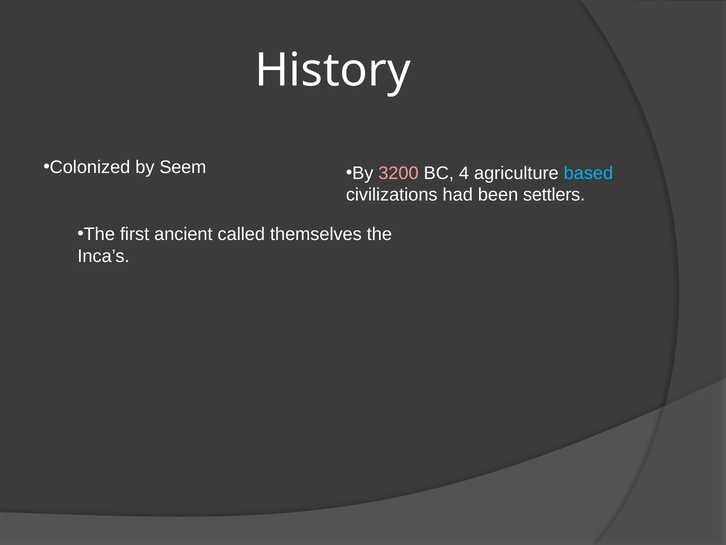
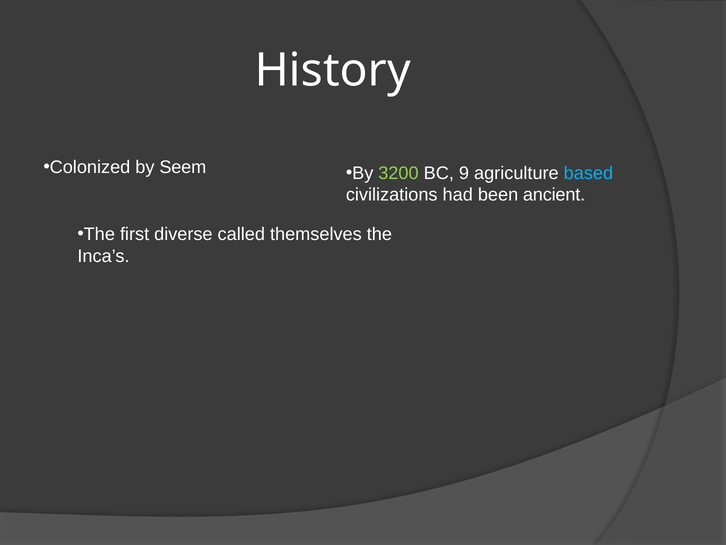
3200 colour: pink -> light green (398, 173)
4: 4 -> 9 (464, 173)
settlers: settlers -> ancient (554, 195)
ancient: ancient -> diverse (183, 234)
